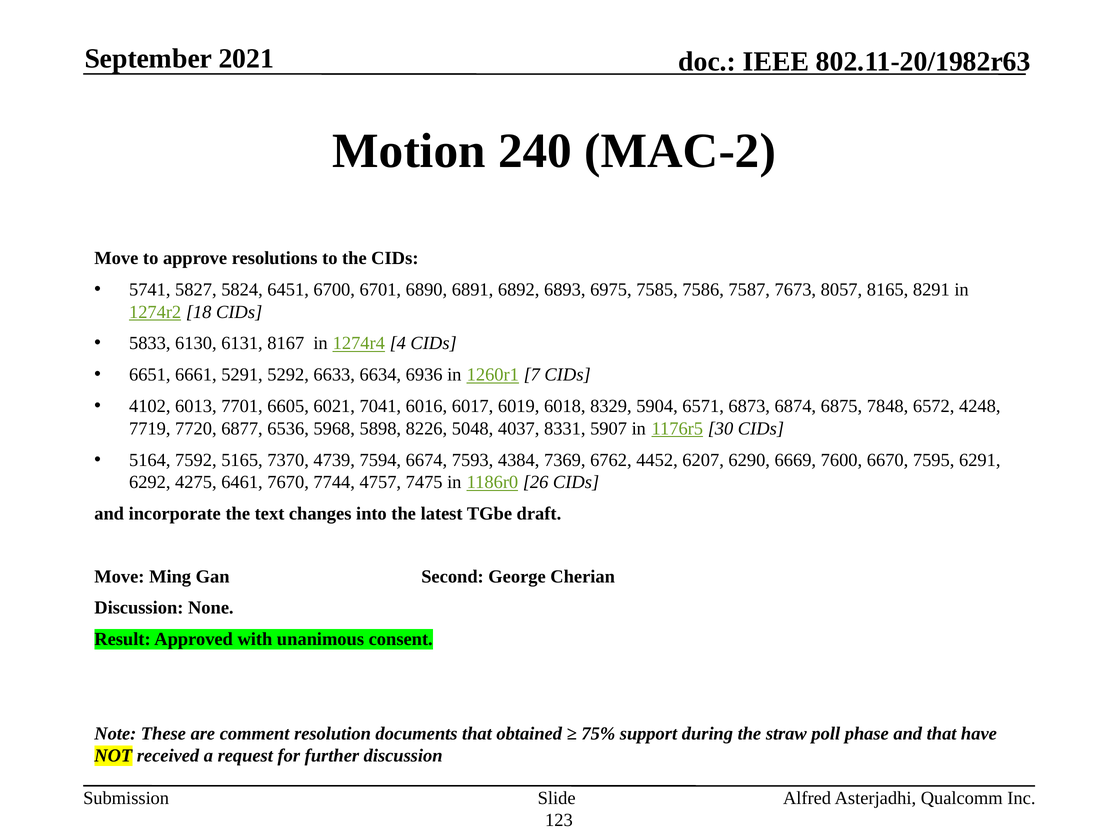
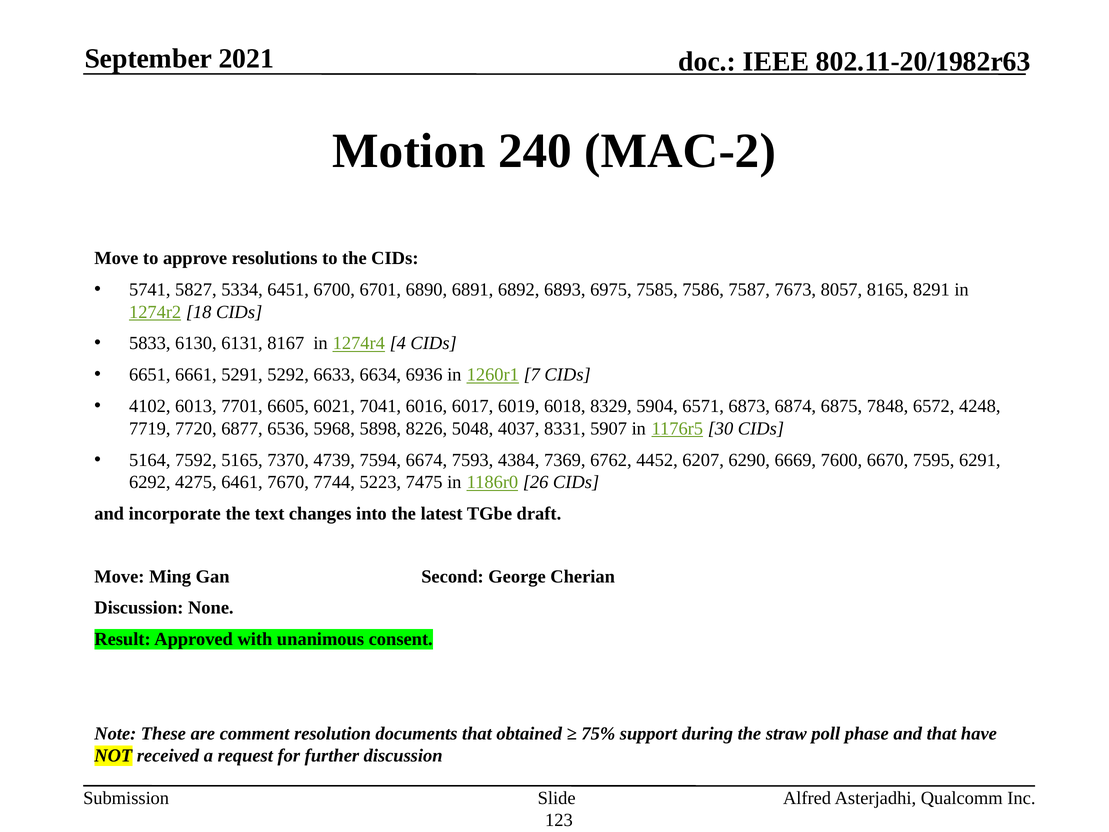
5824: 5824 -> 5334 (242, 290)
4757: 4757 -> 5223 (380, 482)
